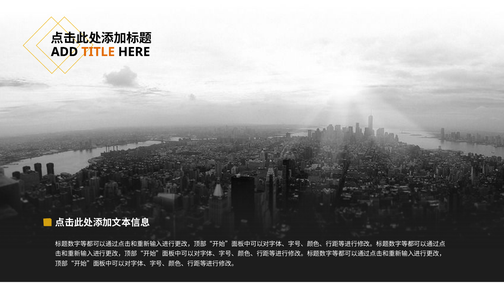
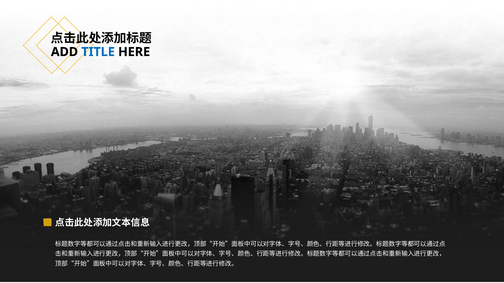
TITLE colour: orange -> blue (98, 52)
